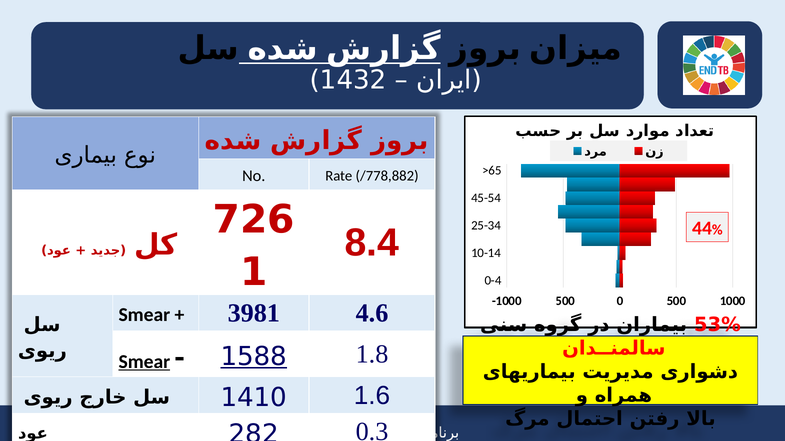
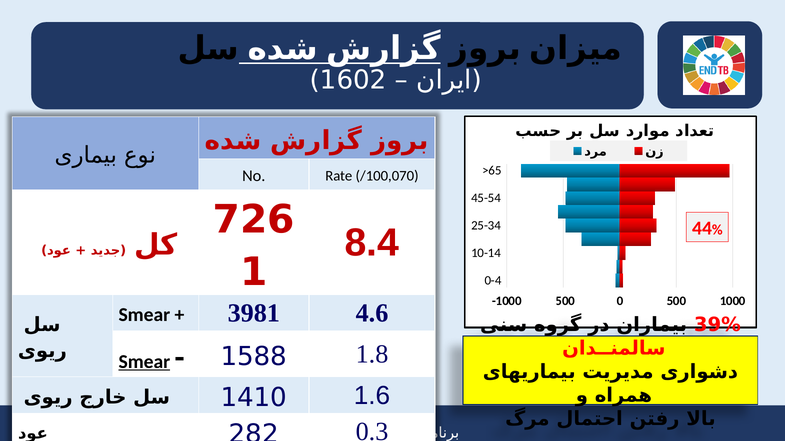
1432: 1432 -> 1602 (353, 80)
/778,882: /778,882 -> /100,070 (387, 176)
53%: 53% -> 39% (717, 325)
1588 underline: present -> none (254, 357)
